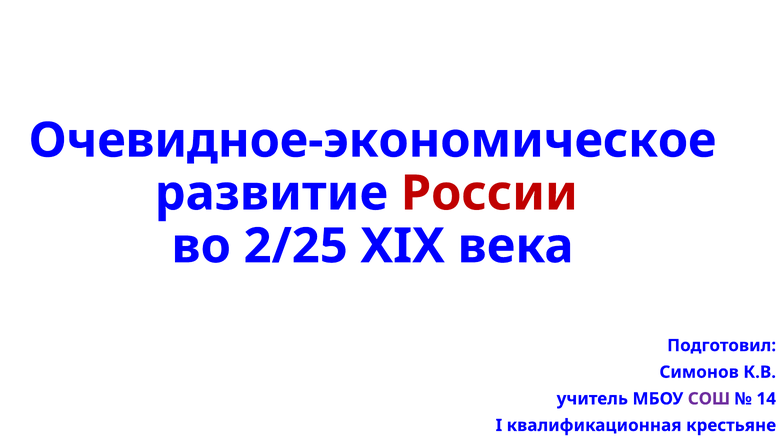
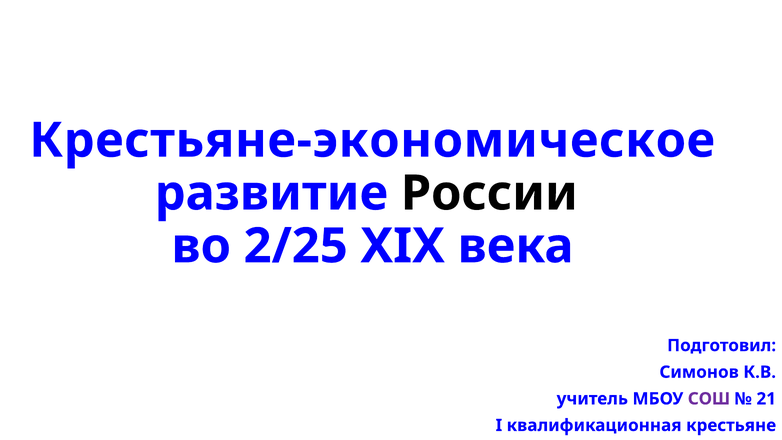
Очевидное-экономическое: Очевидное-экономическое -> Крестьяне-экономическое (372, 141)
России colour: red -> black (489, 193)
14: 14 -> 21 (766, 399)
